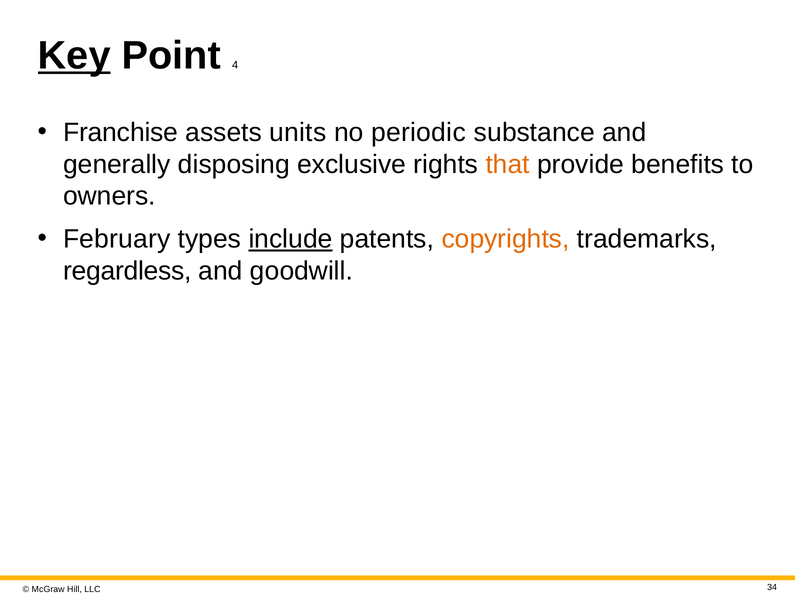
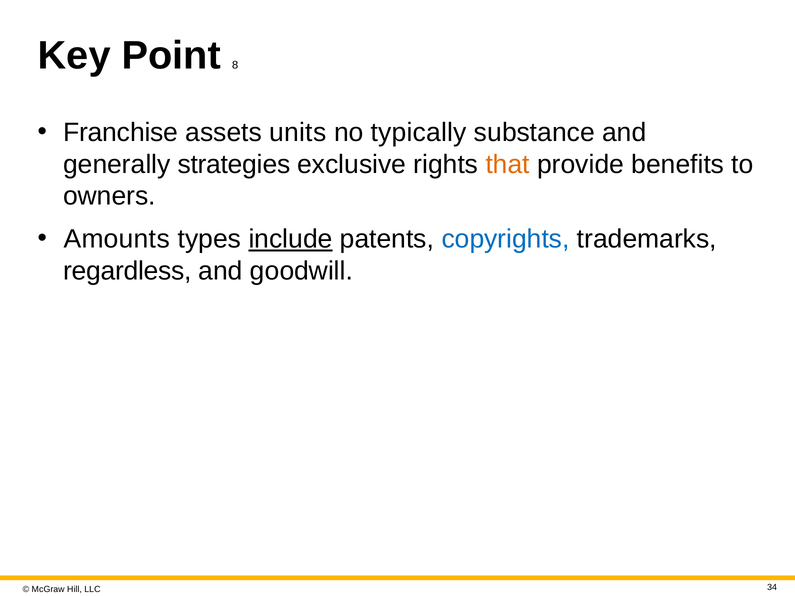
Key underline: present -> none (74, 56)
4: 4 -> 8 (235, 65)
periodic: periodic -> typically (419, 133)
disposing: disposing -> strategies (234, 165)
February: February -> Amounts (117, 239)
copyrights colour: orange -> blue (506, 239)
